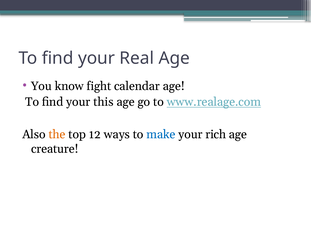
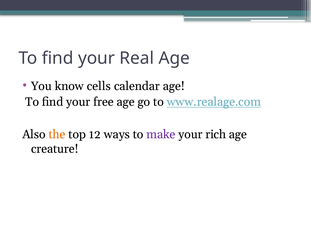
fight: fight -> cells (99, 86)
this: this -> free (104, 102)
make colour: blue -> purple (161, 134)
